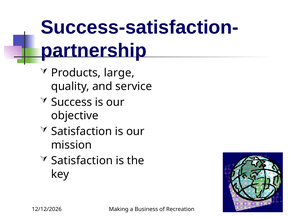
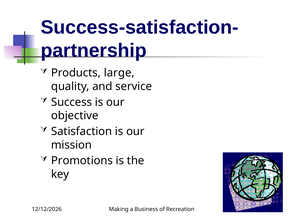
Satisfaction: Satisfaction -> Promotions (82, 160)
